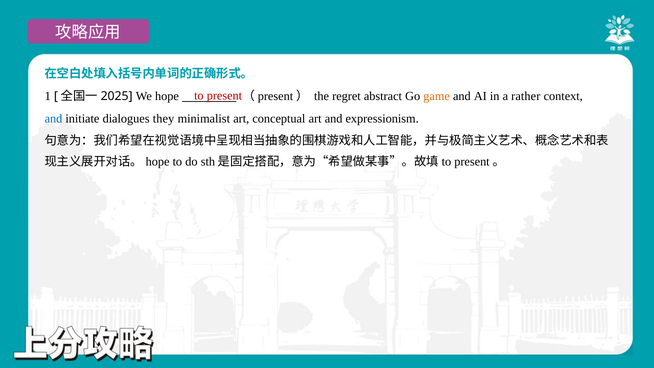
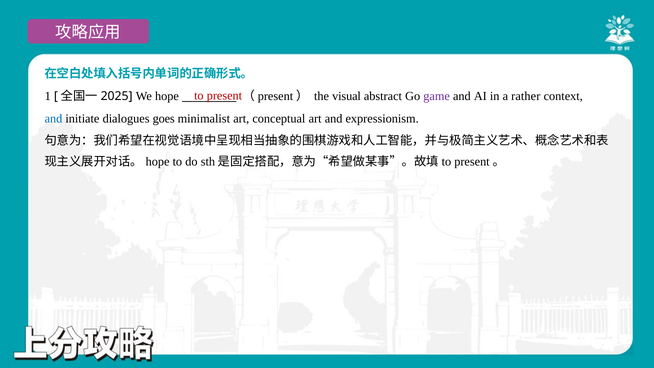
regret: regret -> visual (347, 96)
game colour: orange -> purple (437, 96)
they: they -> goes (164, 119)
